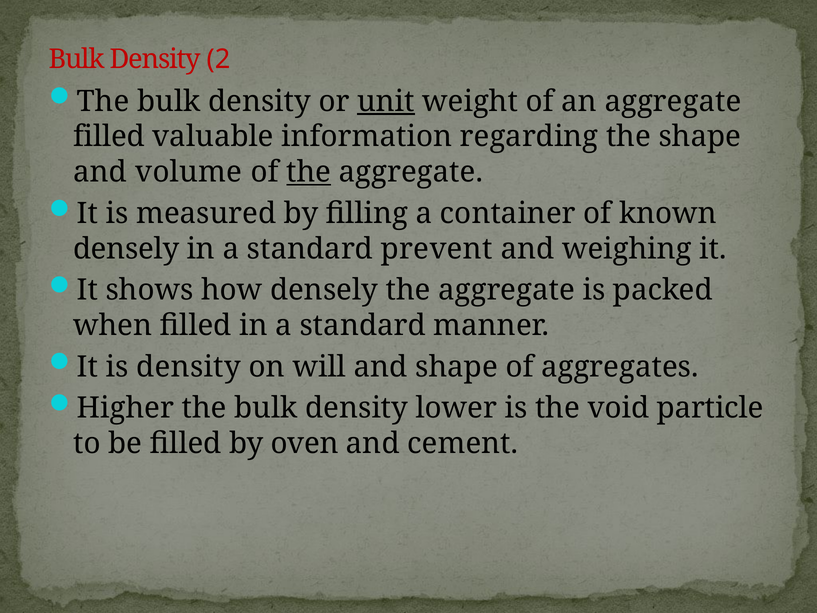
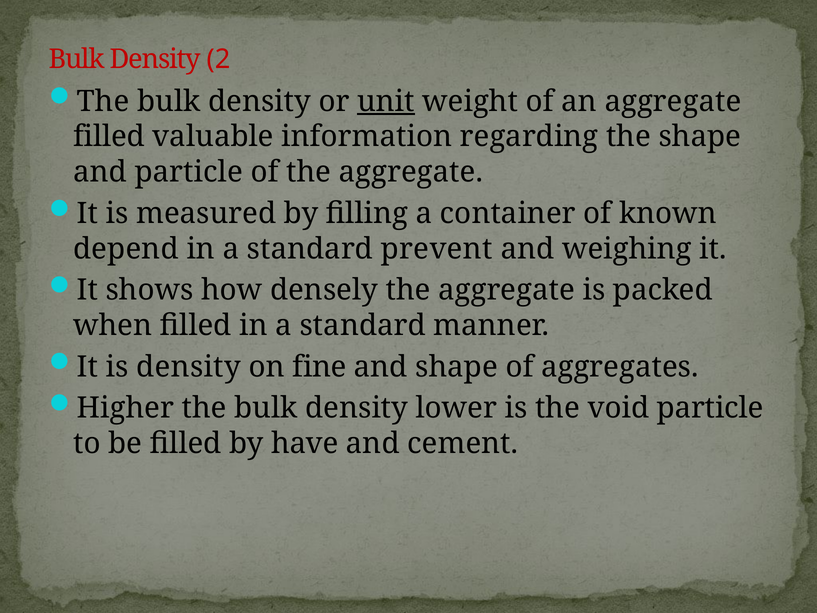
and volume: volume -> particle (189, 172)
the underline: present -> none (309, 172)
densely: densely -> depend (126, 249)
will: will -> fine (320, 367)
oven: oven -> have (305, 443)
